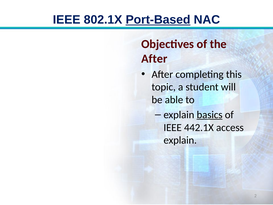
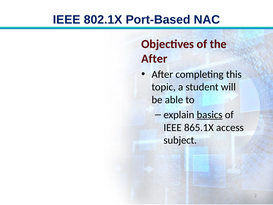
Port-Based underline: present -> none (158, 20)
442.1X: 442.1X -> 865.1X (199, 127)
explain: explain -> subject (180, 140)
